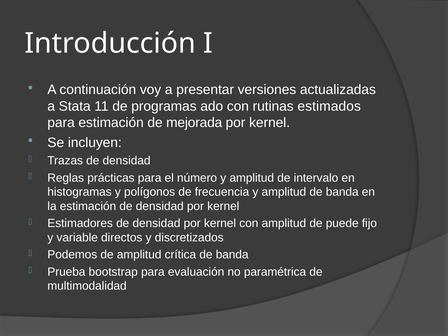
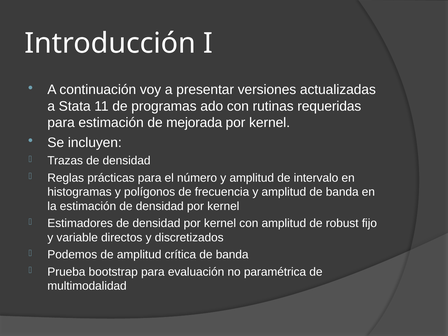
estimados: estimados -> requeridas (329, 106)
puede: puede -> robust (342, 223)
